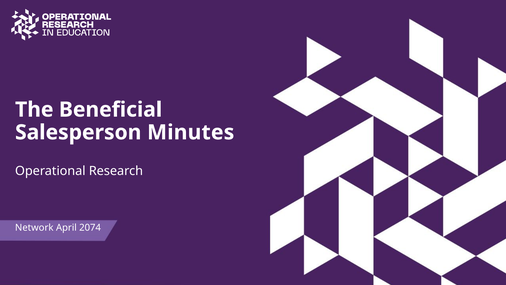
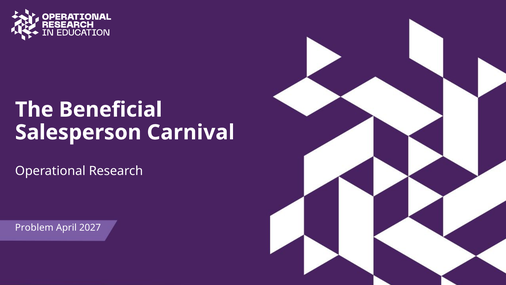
Minutes: Minutes -> Carnival (191, 132)
Network: Network -> Problem (34, 227)
2074: 2074 -> 2027 (90, 227)
